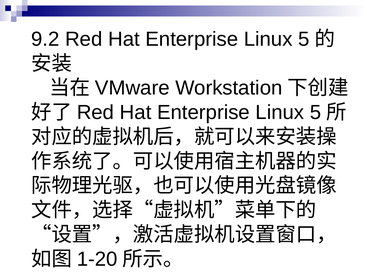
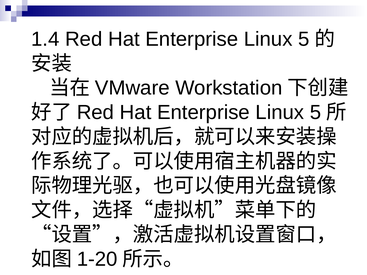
9.2: 9.2 -> 1.4 (45, 39)
